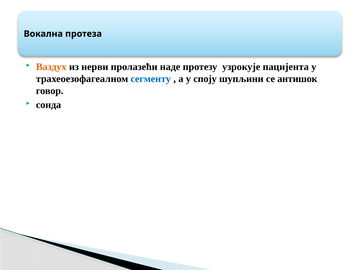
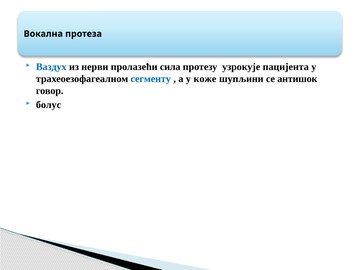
Ваздух colour: orange -> blue (51, 67)
наде: наде -> сила (170, 67)
споју: споју -> коже (205, 79)
сонда: сонда -> болус (49, 105)
